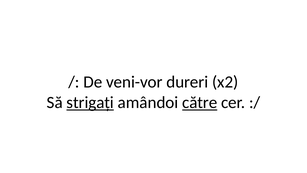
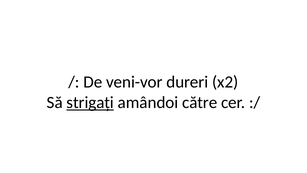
către underline: present -> none (200, 102)
